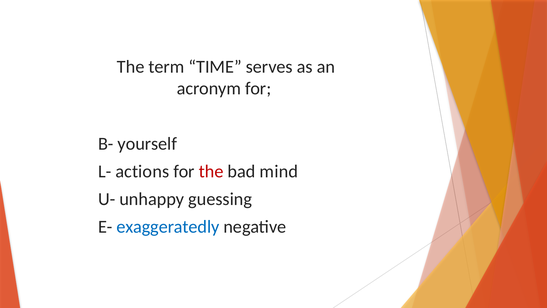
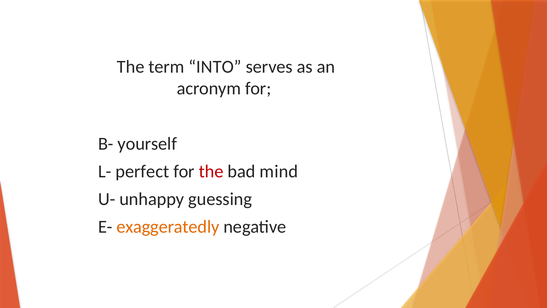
TIME: TIME -> INTO (215, 67)
actions: actions -> perfect (142, 171)
exaggeratedly colour: blue -> orange (168, 226)
